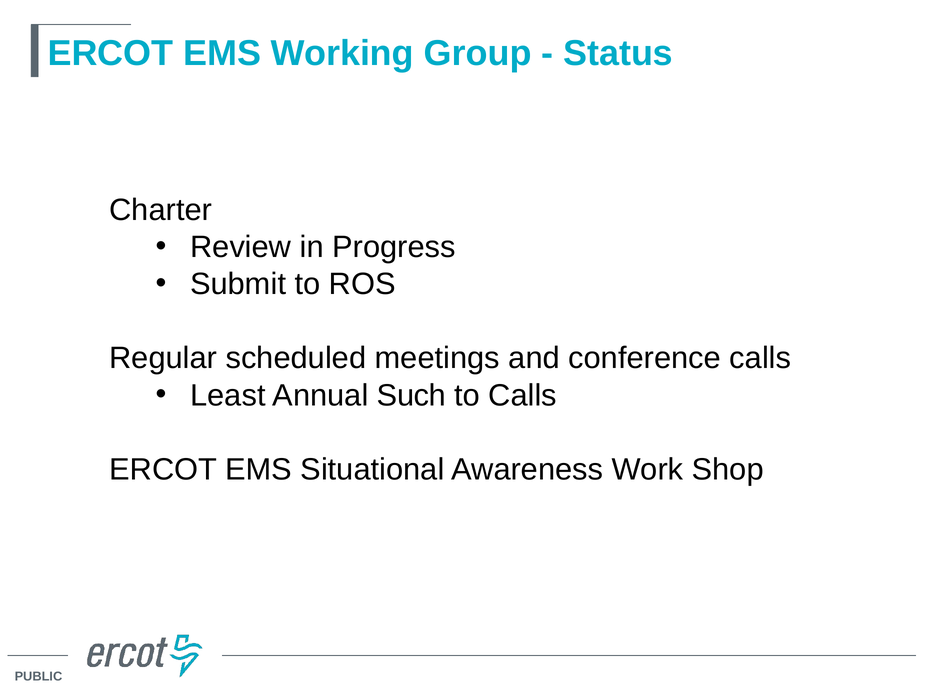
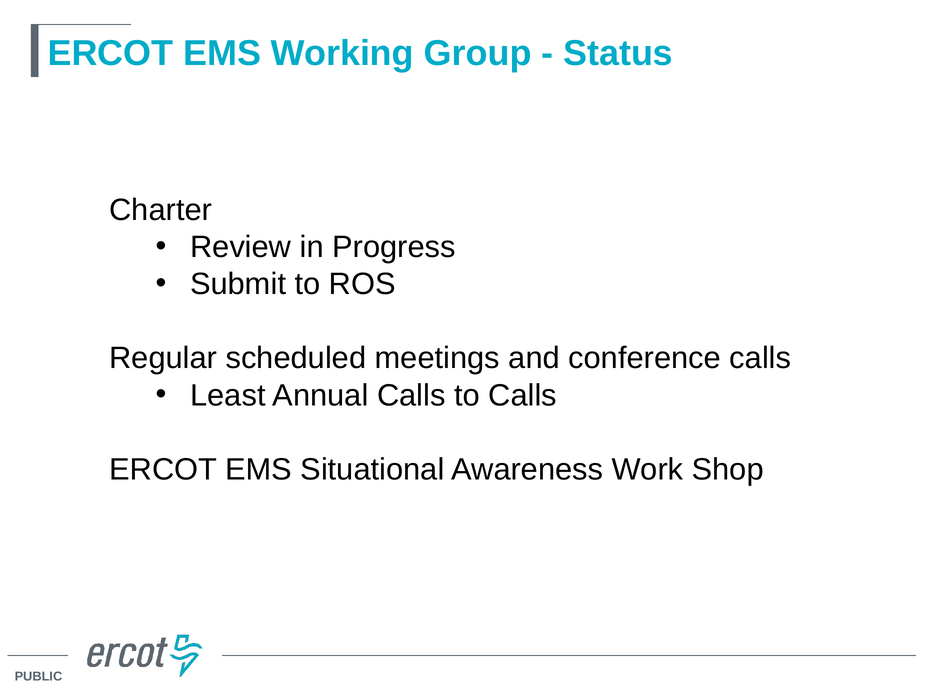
Annual Such: Such -> Calls (411, 395)
